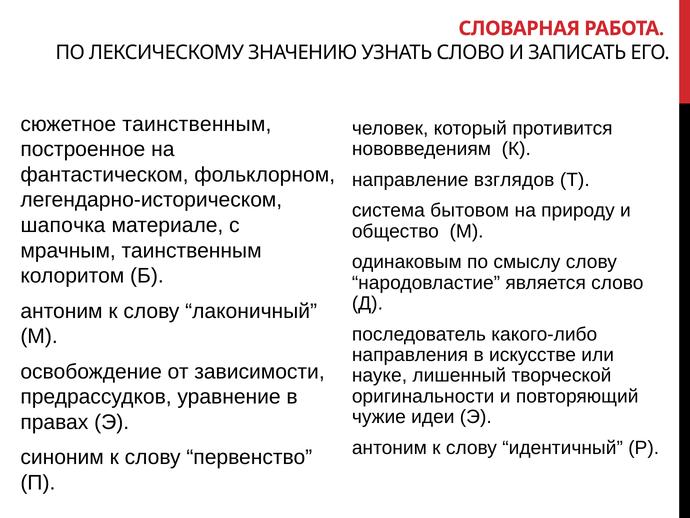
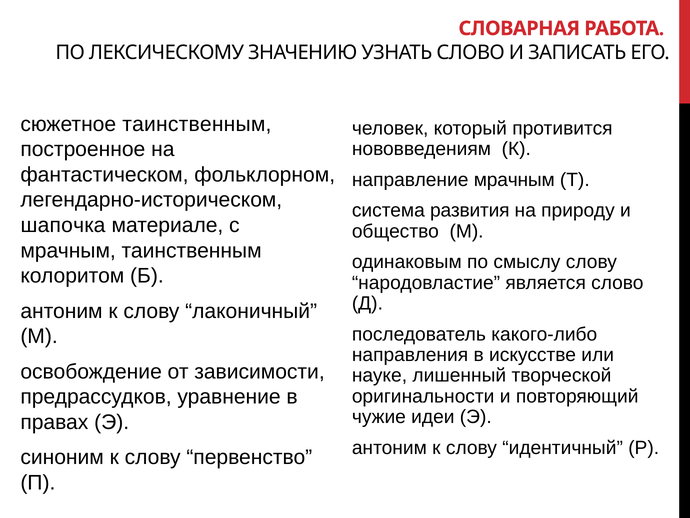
направление взглядов: взглядов -> мрачным (514, 180)
бытовом: бытовом -> развития (470, 210)
